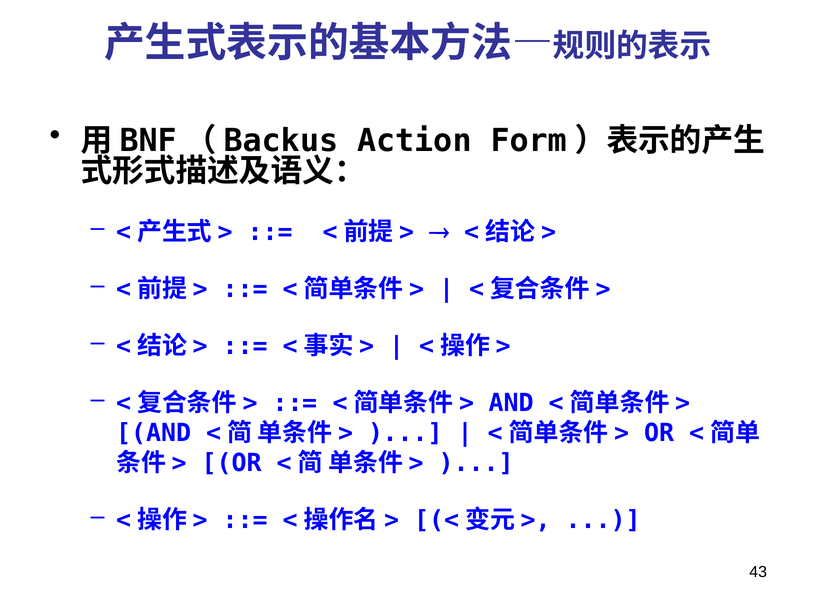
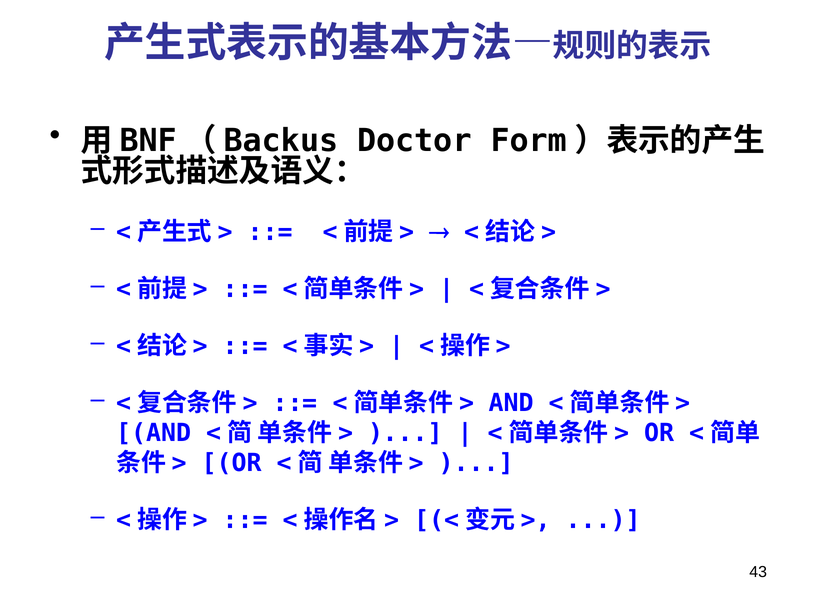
Action: Action -> Doctor (414, 141)
